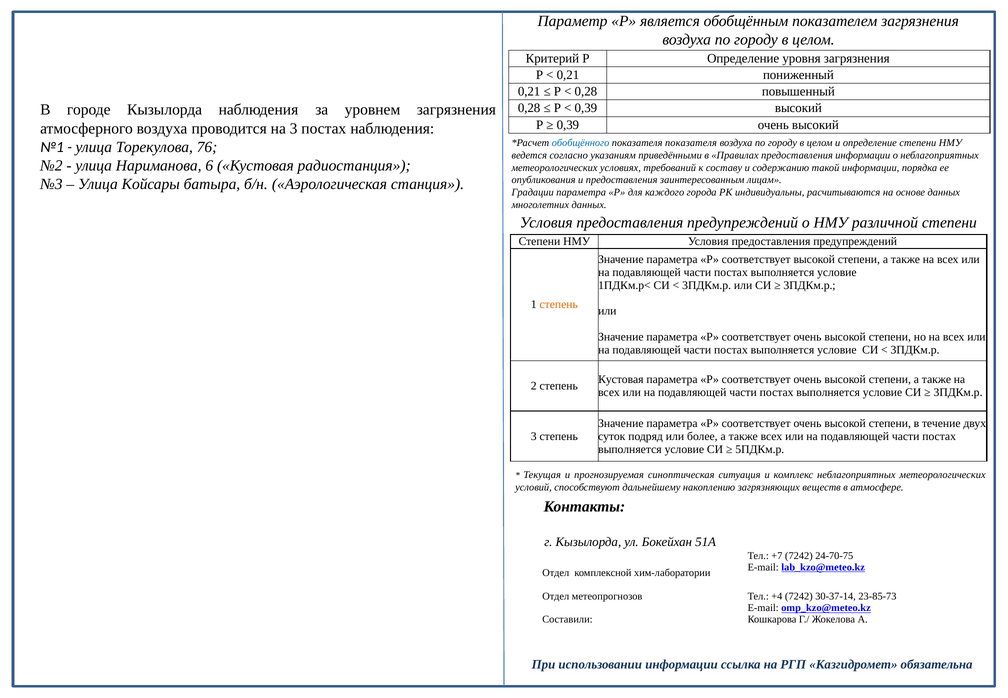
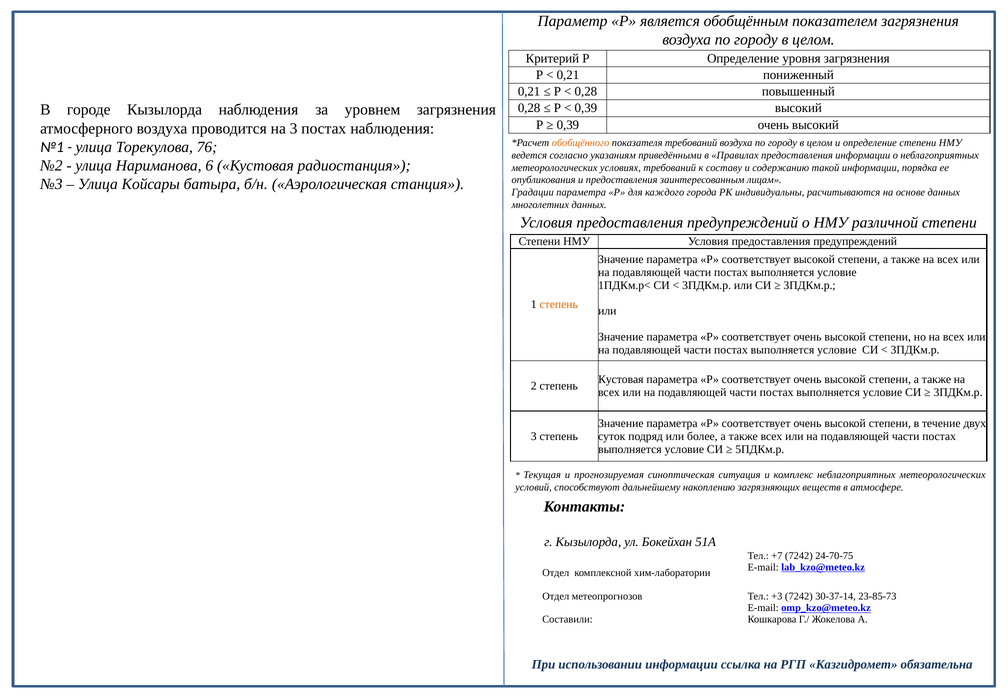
обобщённого colour: blue -> orange (581, 143)
показателя показателя: показателя -> требований (691, 143)
+4: +4 -> +3 (777, 596)
